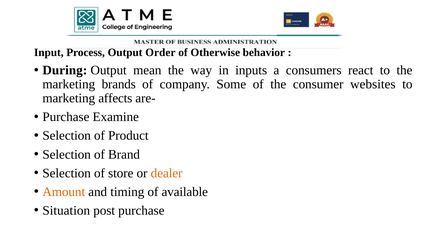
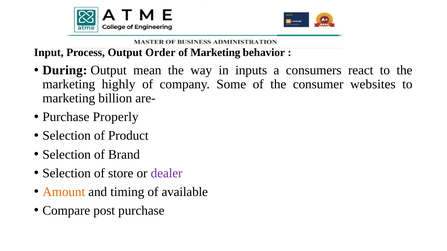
of Otherwise: Otherwise -> Marketing (215, 53)
brands: brands -> highly (119, 84)
affects: affects -> billion (115, 99)
Examine: Examine -> Properly (116, 117)
dealer colour: orange -> purple (167, 173)
Situation: Situation -> Compare (66, 211)
